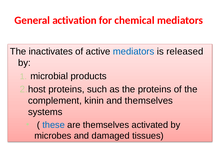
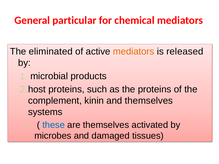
activation: activation -> particular (74, 20)
inactivates: inactivates -> eliminated (51, 52)
mediators colour: blue -> orange (134, 52)
